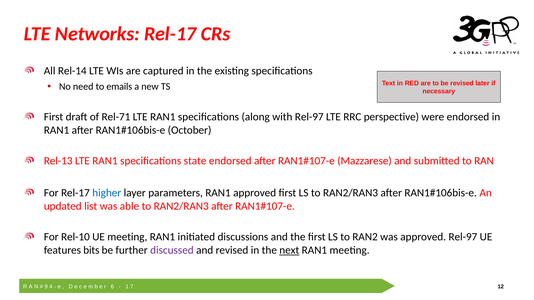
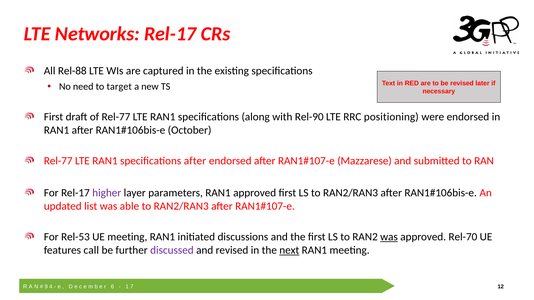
Rel-14: Rel-14 -> Rel-88 (72, 71)
emails: emails -> target (119, 87)
of Rel-71: Rel-71 -> Rel-77 (116, 117)
with Rel-97: Rel-97 -> Rel-90 (309, 117)
perspective: perspective -> positioning (391, 117)
Rel-13: Rel-13 -> Rel-77 (58, 161)
specifications state: state -> after (195, 161)
higher colour: blue -> purple (107, 193)
Rel-10: Rel-10 -> Rel-53 (75, 237)
was underline: none -> present (389, 237)
approved Rel-97: Rel-97 -> Rel-70 (463, 237)
bits: bits -> call (91, 250)
